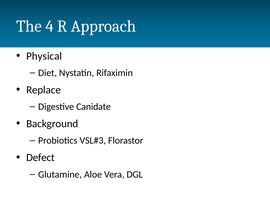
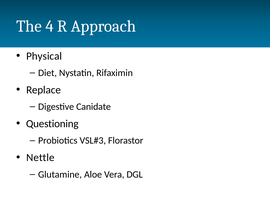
Background: Background -> Questioning (52, 123)
Defect: Defect -> Nettle (40, 157)
